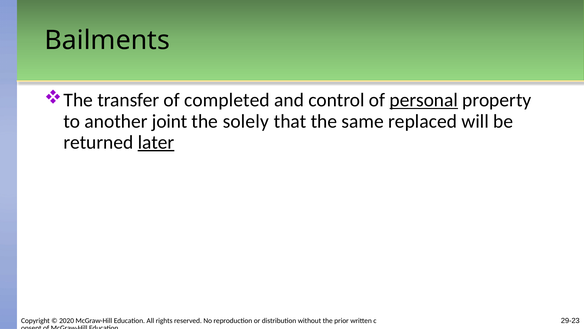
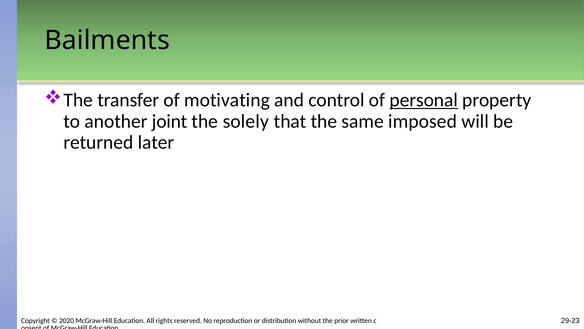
completed: completed -> motivating (227, 100)
replaced: replaced -> imposed (423, 121)
later underline: present -> none (156, 142)
